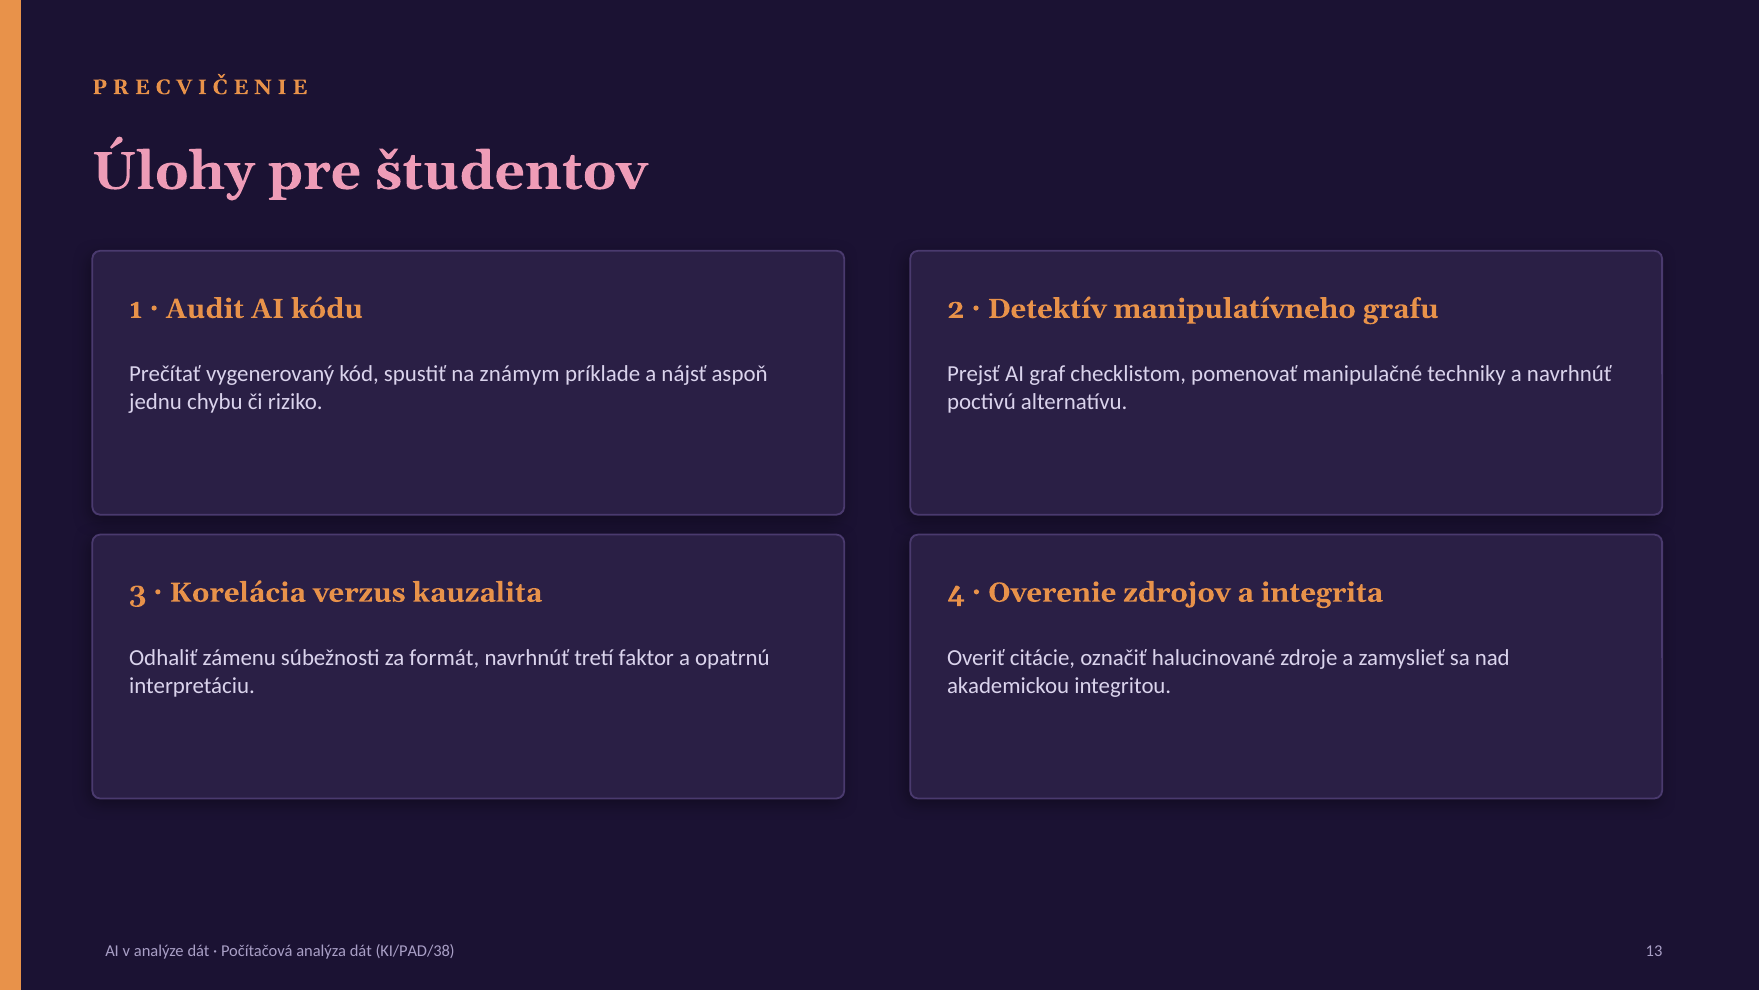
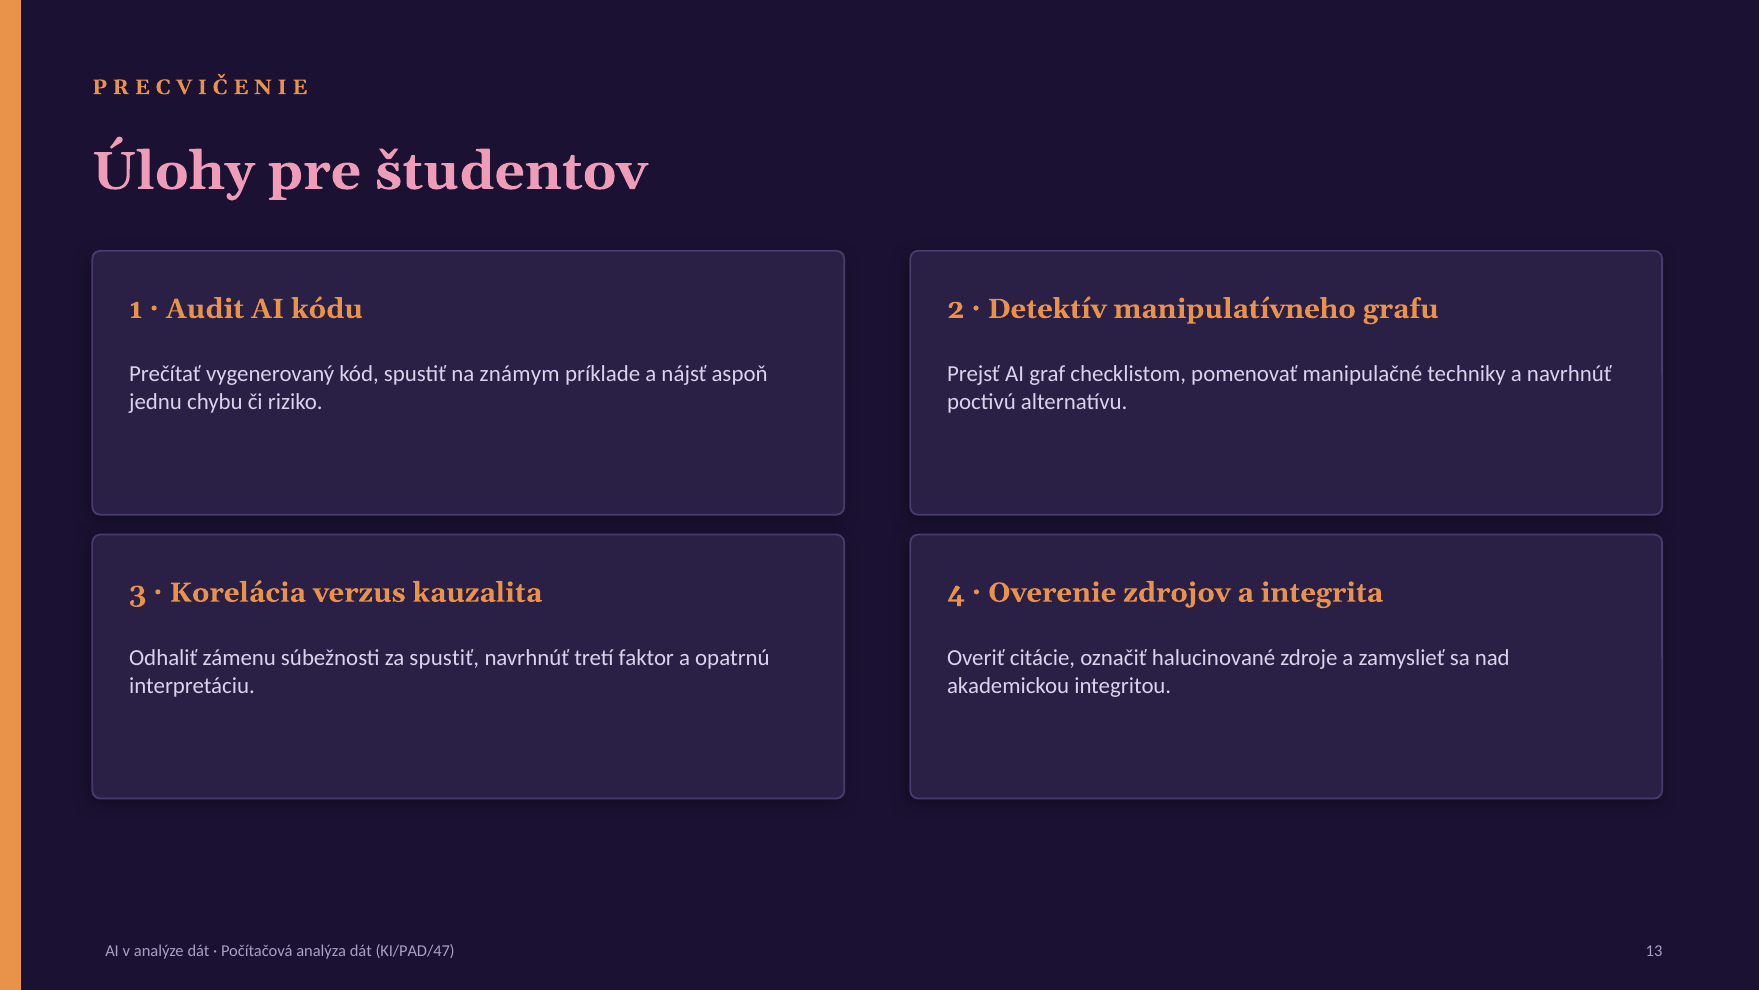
za formát: formát -> spustiť (444, 658)
KI/PAD/38: KI/PAD/38 -> KI/PAD/47 (415, 951)
